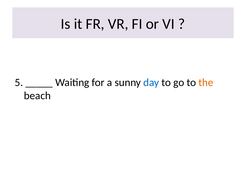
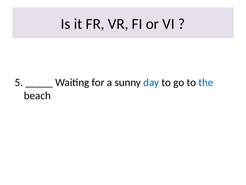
the colour: orange -> blue (206, 82)
